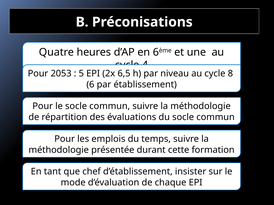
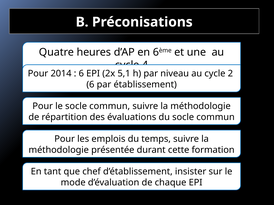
2053: 2053 -> 2014 (61, 74)
5: 5 -> 6 (81, 74)
6,5: 6,5 -> 5,1 (124, 74)
8: 8 -> 2 (230, 74)
